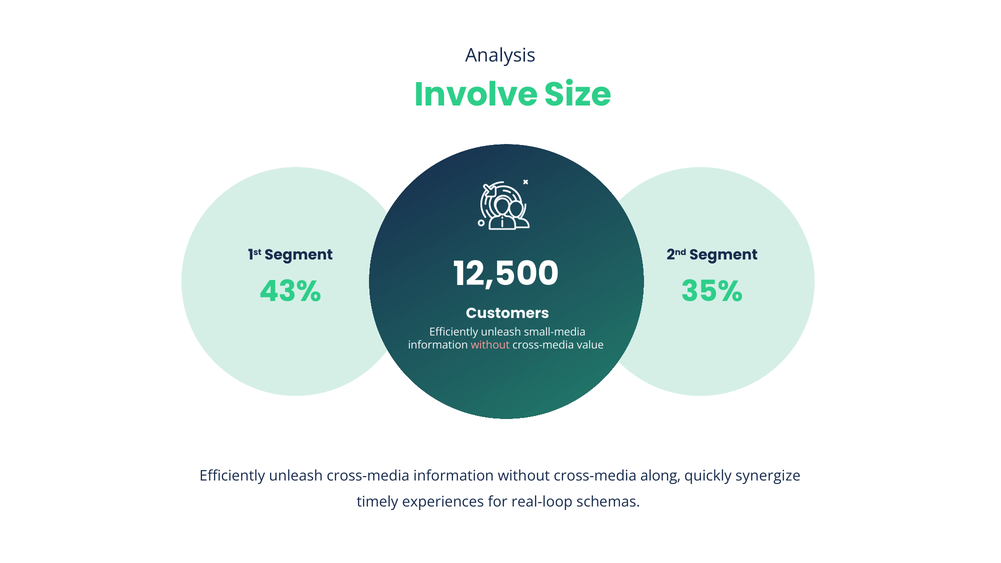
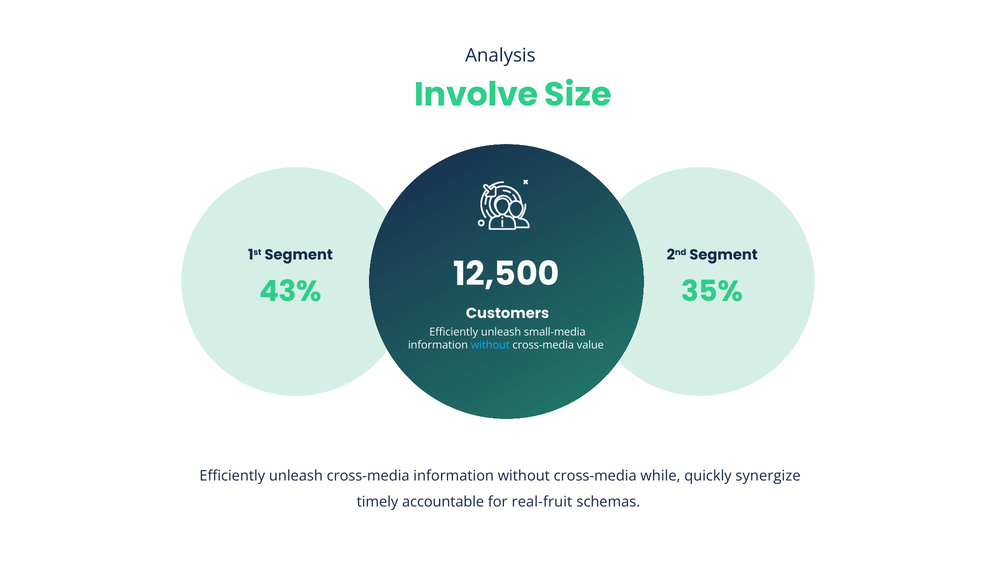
without colour: pink -> light blue (490, 345)
along: along -> while (660, 476)
experiences: experiences -> accountable (443, 502)
real-loop: real-loop -> real-fruit (542, 502)
